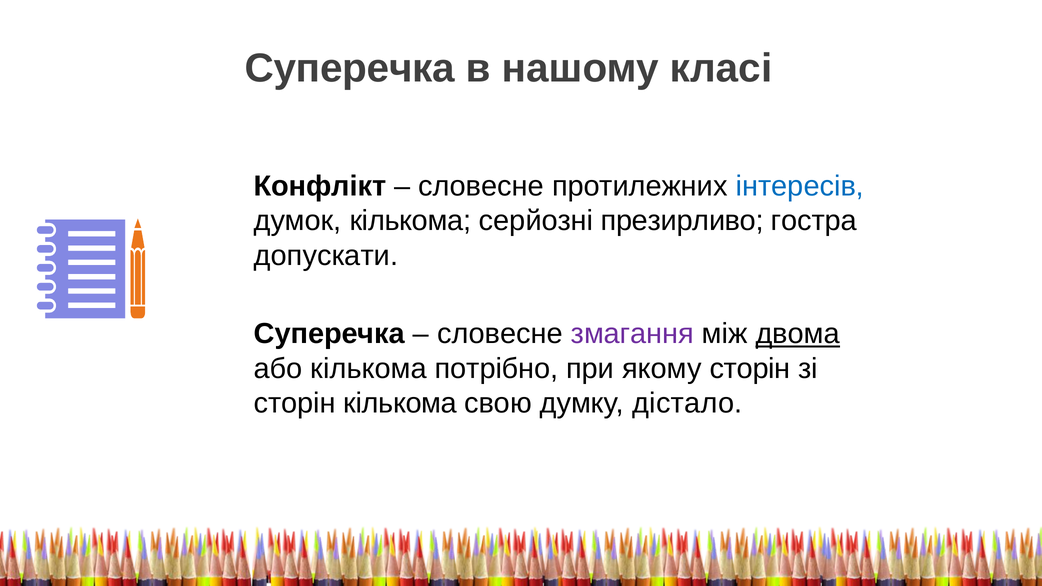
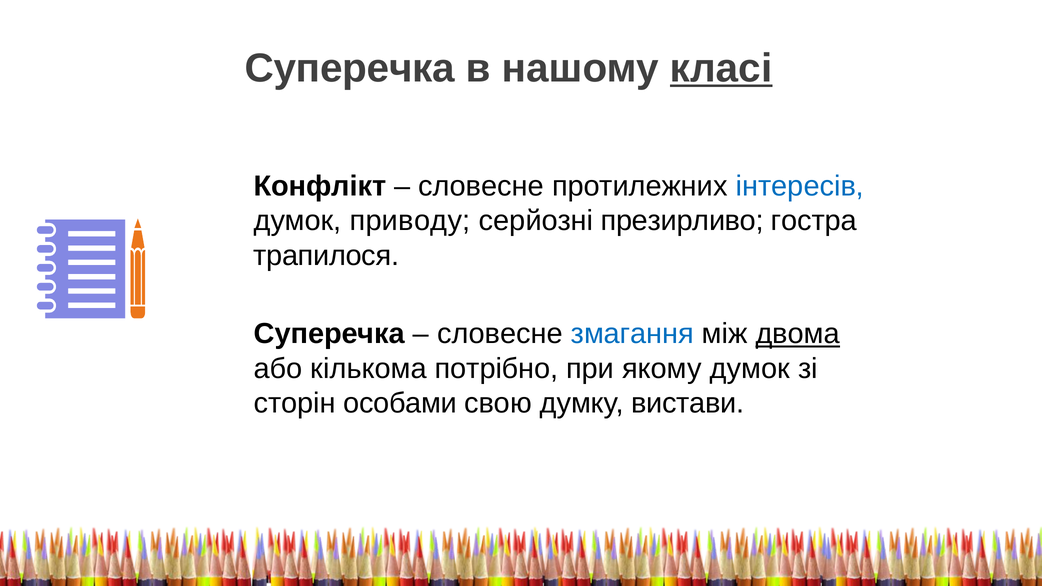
класі underline: none -> present (721, 68)
думок кількома: кількома -> приводу (410, 221)
допускати: допускати -> трапилося (326, 256)
змагання colour: purple -> blue (632, 334)
якому сторін: сторін -> думок (750, 369)
сторін кількома: кількома -> особами (400, 404)
дістало: дістало -> вистави (688, 404)
